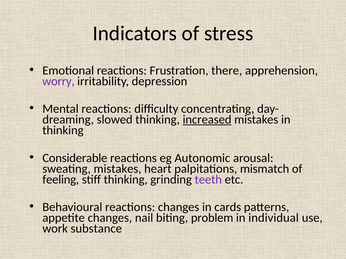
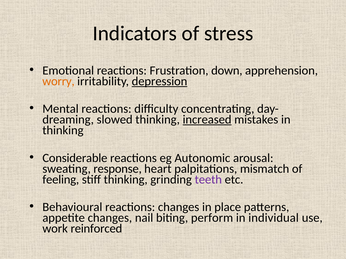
there: there -> down (227, 71)
worry colour: purple -> orange (58, 81)
depression underline: none -> present (160, 81)
sweating mistakes: mistakes -> response (118, 169)
cards: cards -> place (228, 207)
problem: problem -> perform (212, 218)
substance: substance -> reinforced (96, 229)
